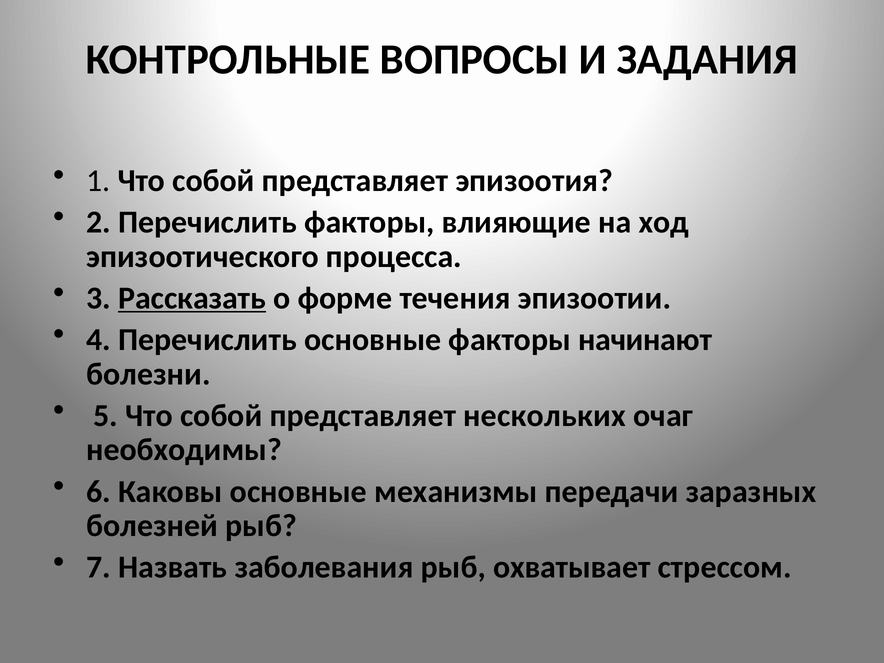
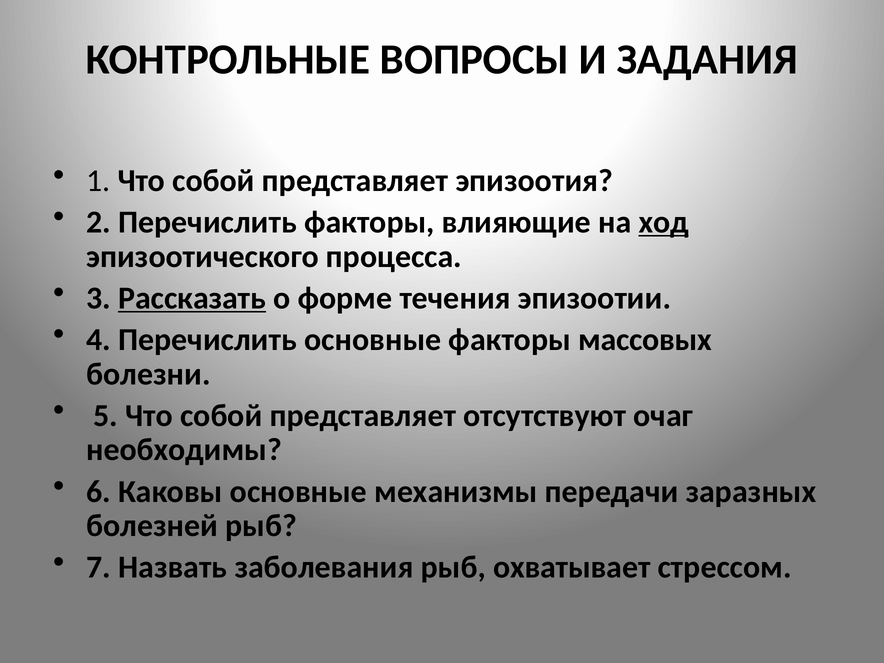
ход underline: none -> present (664, 222)
начинают: начинают -> массовых (645, 340)
нескольких: нескольких -> отсутствуют (545, 415)
